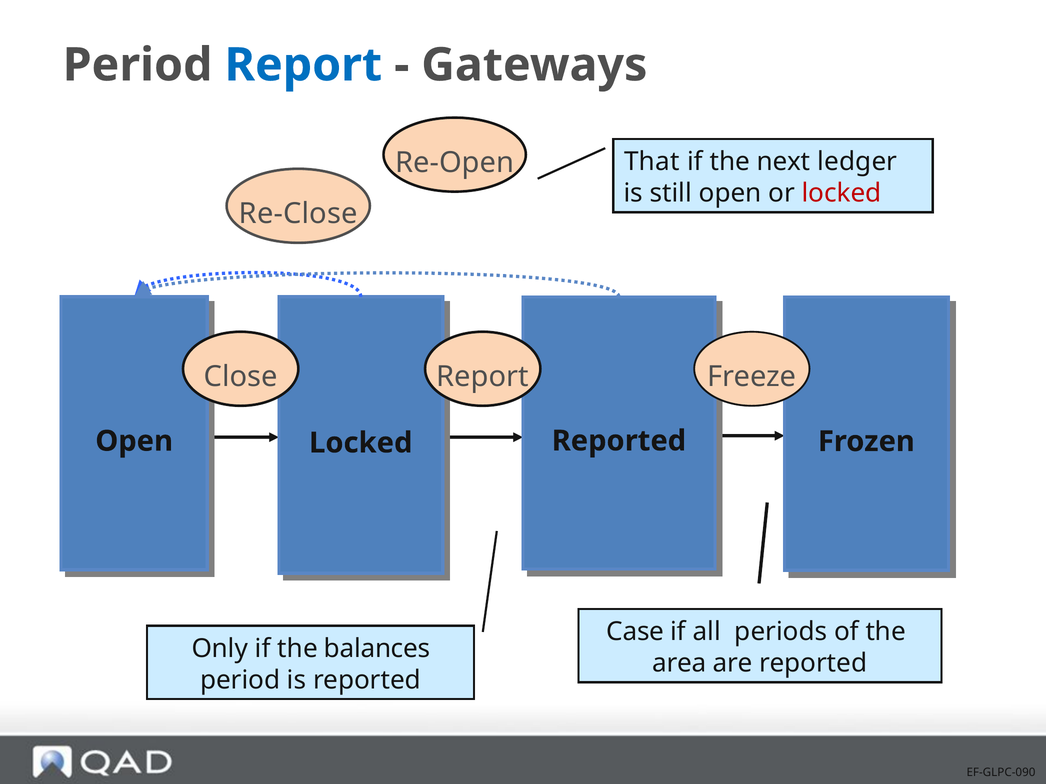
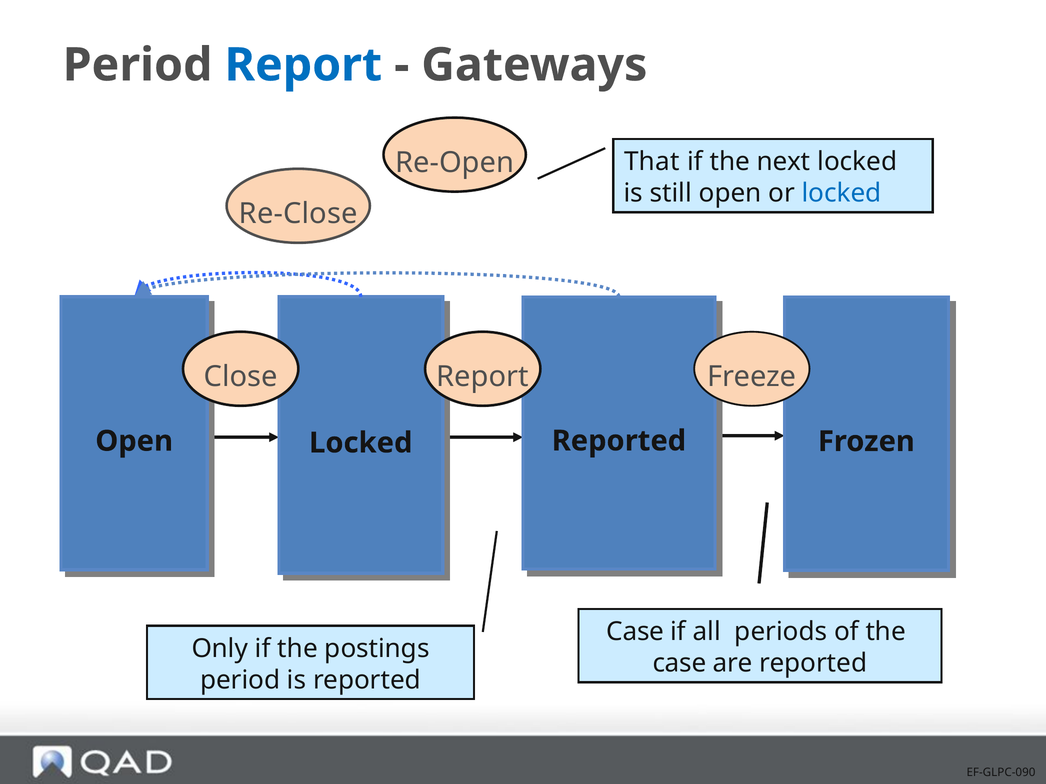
next ledger: ledger -> locked (857, 162)
locked colour: red -> blue (842, 193)
balances: balances -> postings (377, 649)
area: area -> case (679, 664)
